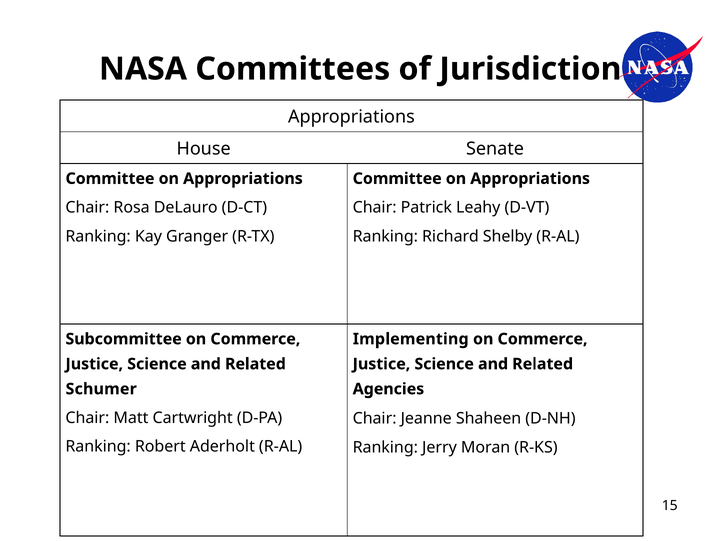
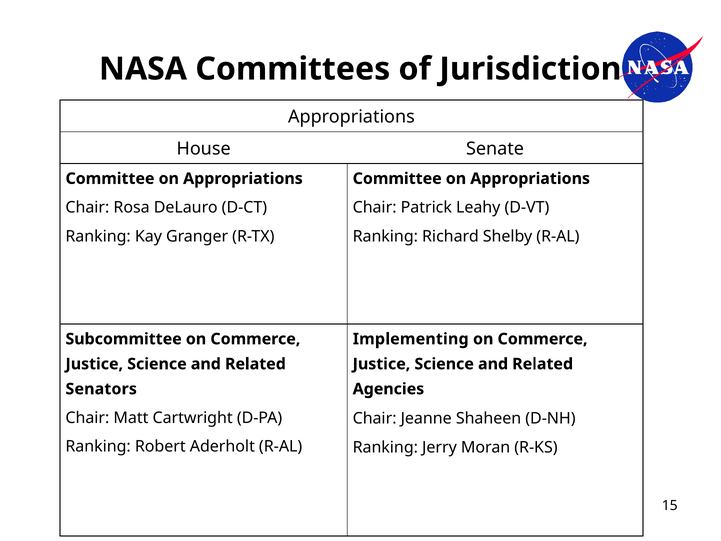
Schumer: Schumer -> Senators (101, 389)
